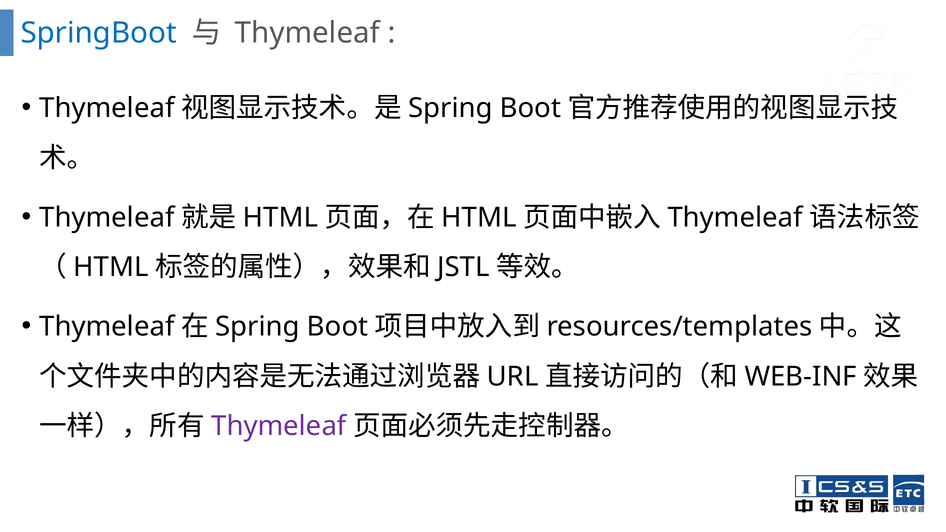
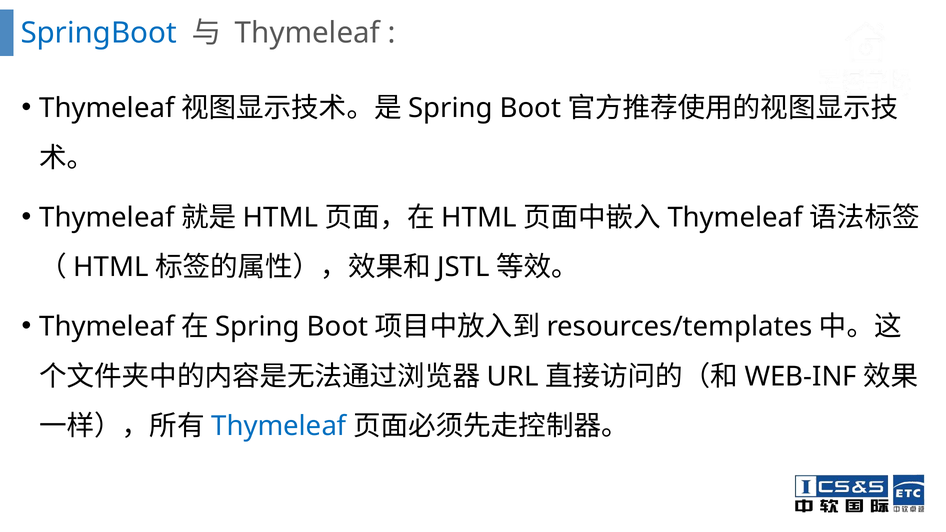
Thymeleaf colour: purple -> blue (279, 426)
